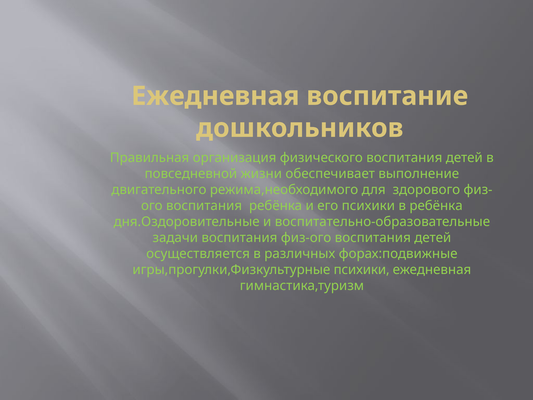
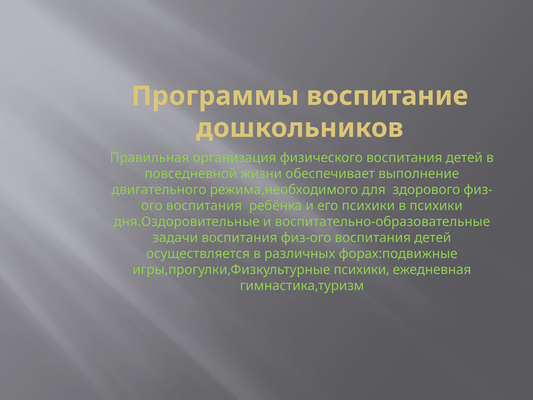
Ежедневная: Ежедневная -> Программы (215, 96)
в ребёнка: ребёнка -> психики (436, 206)
